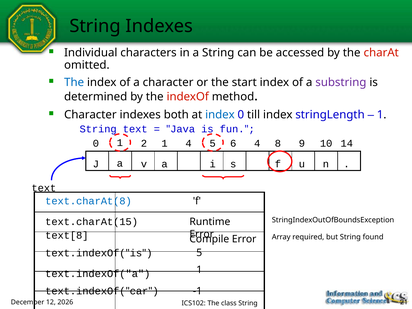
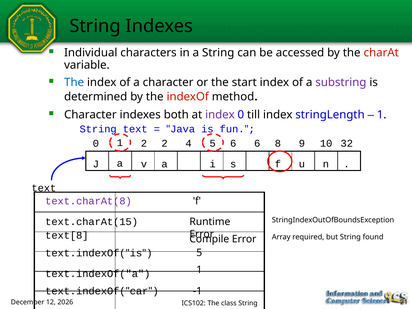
omitted: omitted -> variable (87, 65)
index colour: blue -> purple (220, 115)
2 1: 1 -> 2 (165, 143)
4 4: 4 -> 6 (257, 143)
14: 14 -> 32 (347, 143)
text.charAt(8 colour: blue -> purple (88, 201)
